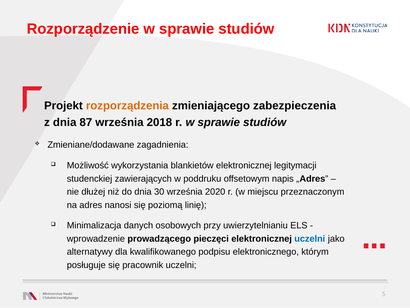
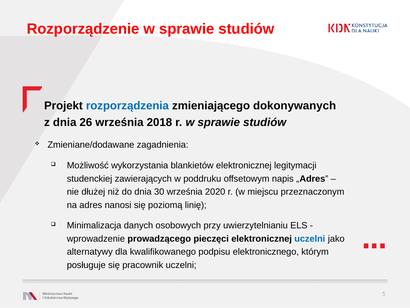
rozporządzenia colour: orange -> blue (127, 106)
zabezpieczenia: zabezpieczenia -> dokonywanych (295, 106)
87: 87 -> 26 (86, 122)
